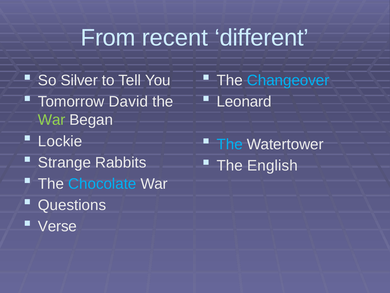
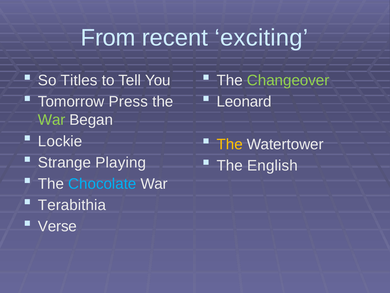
different: different -> exciting (261, 38)
Silver: Silver -> Titles (79, 80)
Changeover colour: light blue -> light green (288, 80)
David: David -> Press (128, 102)
The colour: light blue -> yellow (230, 144)
Rabbits: Rabbits -> Playing (121, 162)
Questions: Questions -> Terabithia (72, 205)
